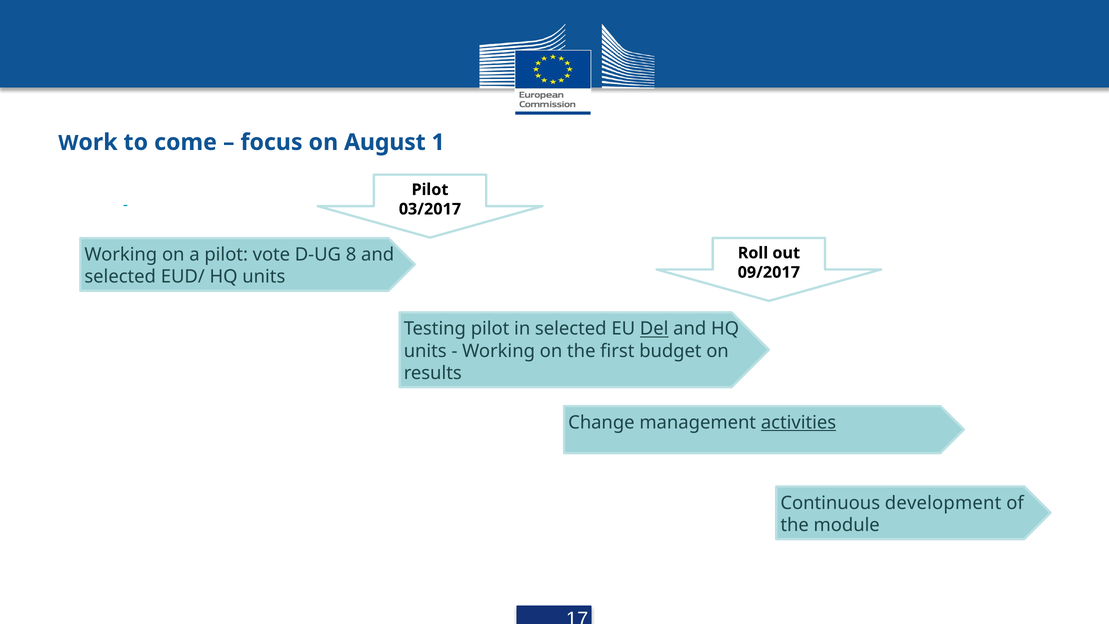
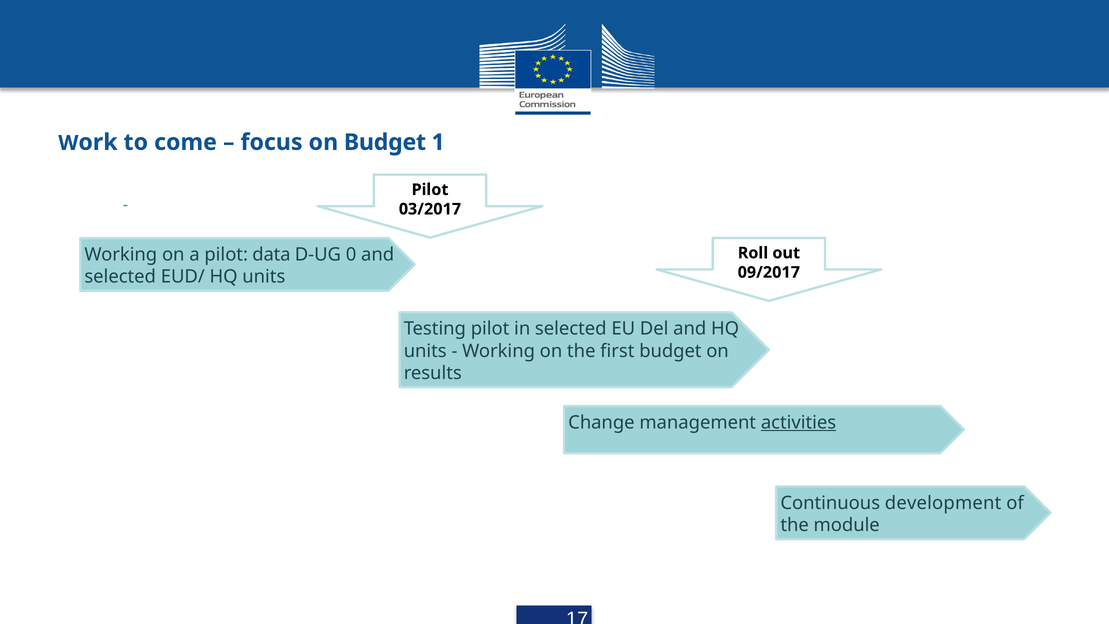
on August: August -> Budget (385, 142)
vote: vote -> data (271, 255)
8: 8 -> 0 (351, 255)
Del underline: present -> none (654, 329)
